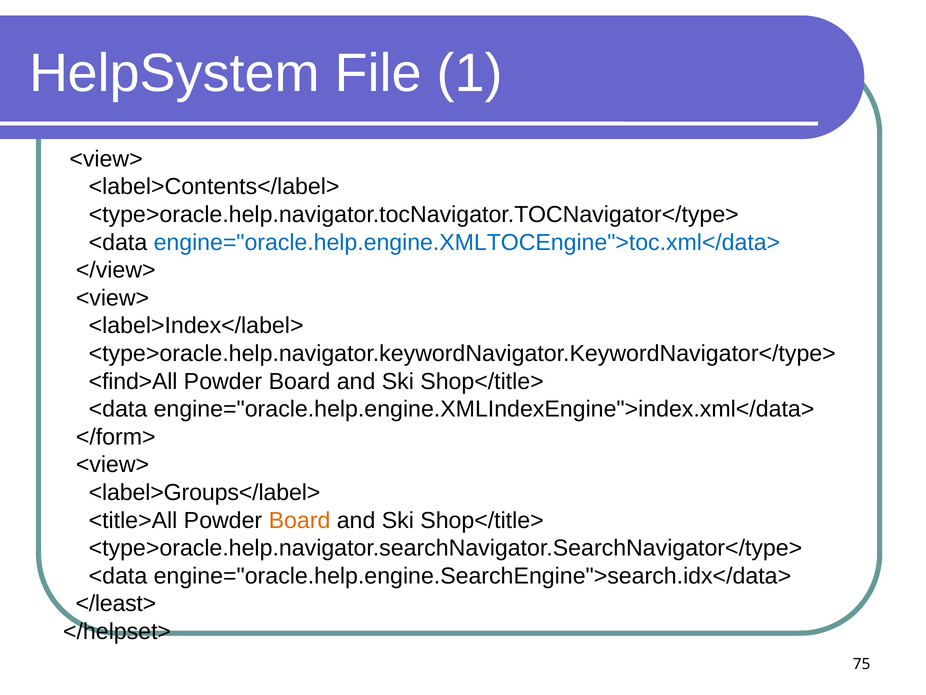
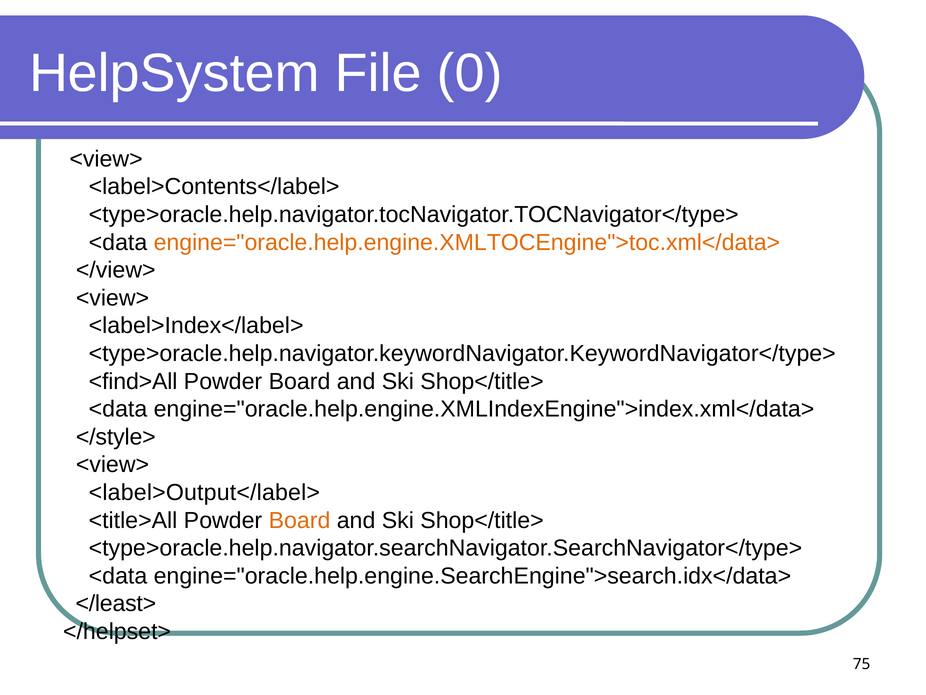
1: 1 -> 0 (470, 73)
engine="oracle.help.engine.XMLTOCEngine">toc.xml</data> colour: blue -> orange (467, 242)
</form>: </form> -> </style> (116, 437)
<label>Groups</label>: <label>Groups</label> -> <label>Output</label> (204, 492)
